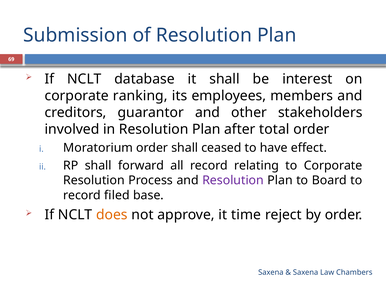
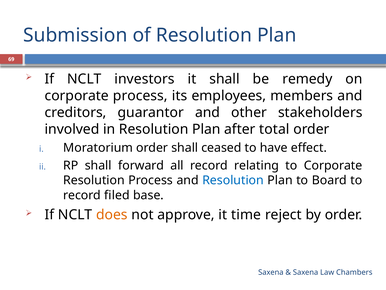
database: database -> investors (145, 79)
interest: interest -> remedy (307, 79)
corporate ranking: ranking -> process (140, 96)
Resolution colour: purple -> blue (233, 180)
